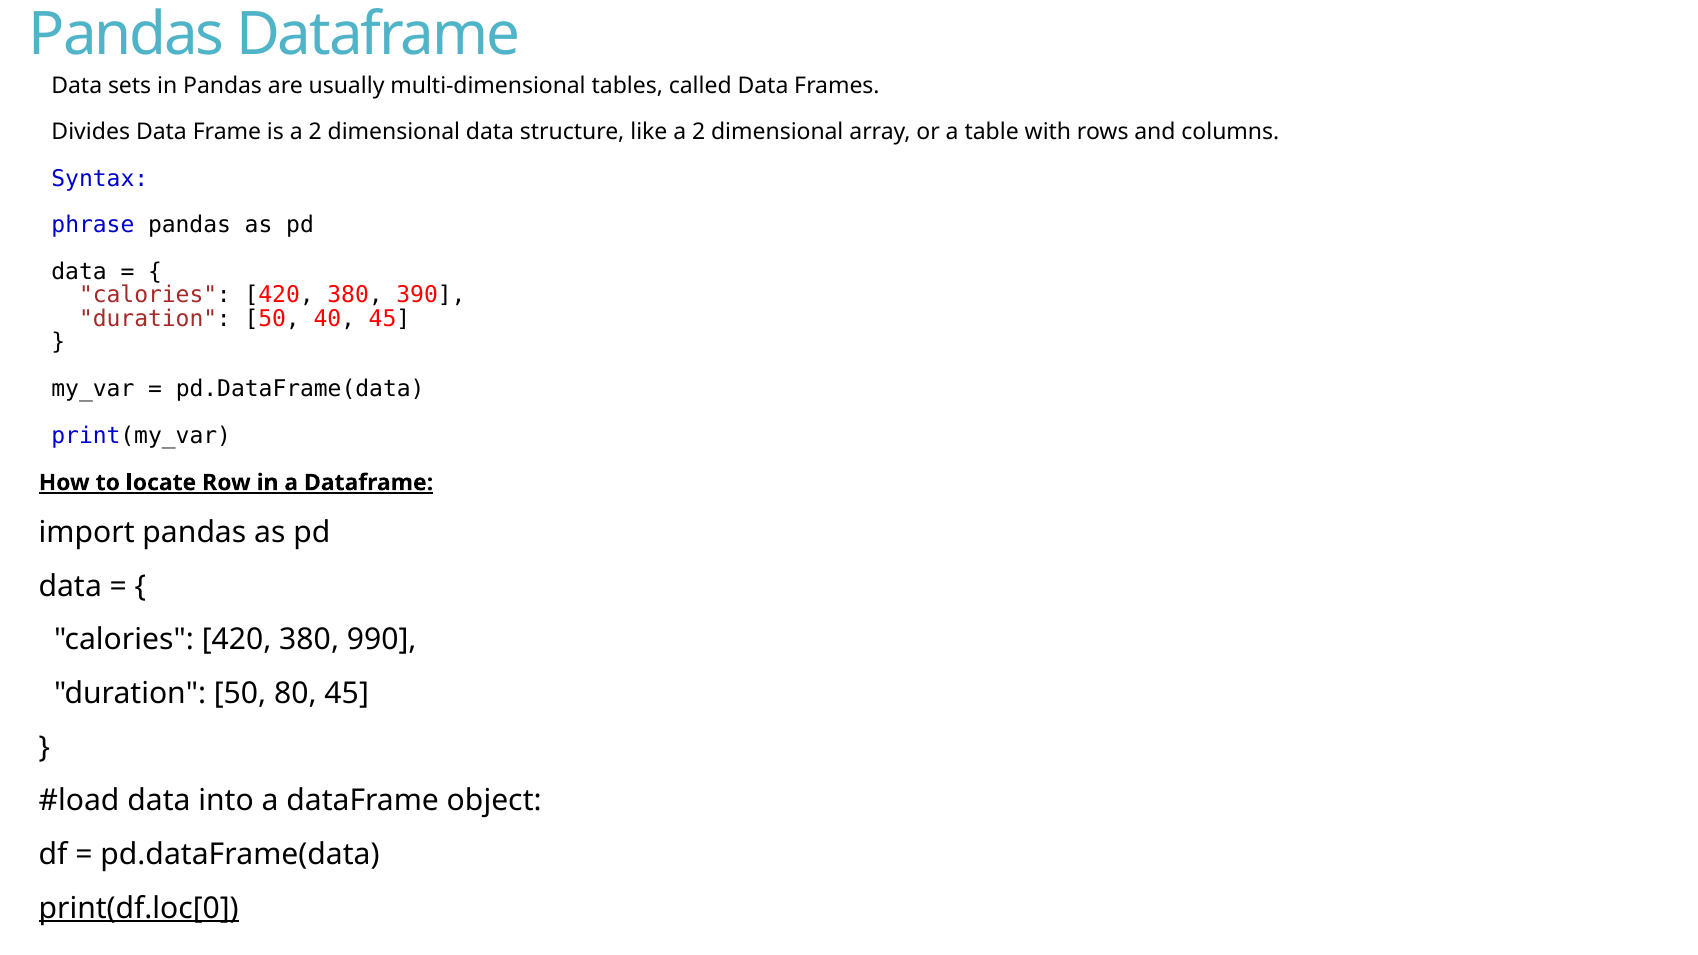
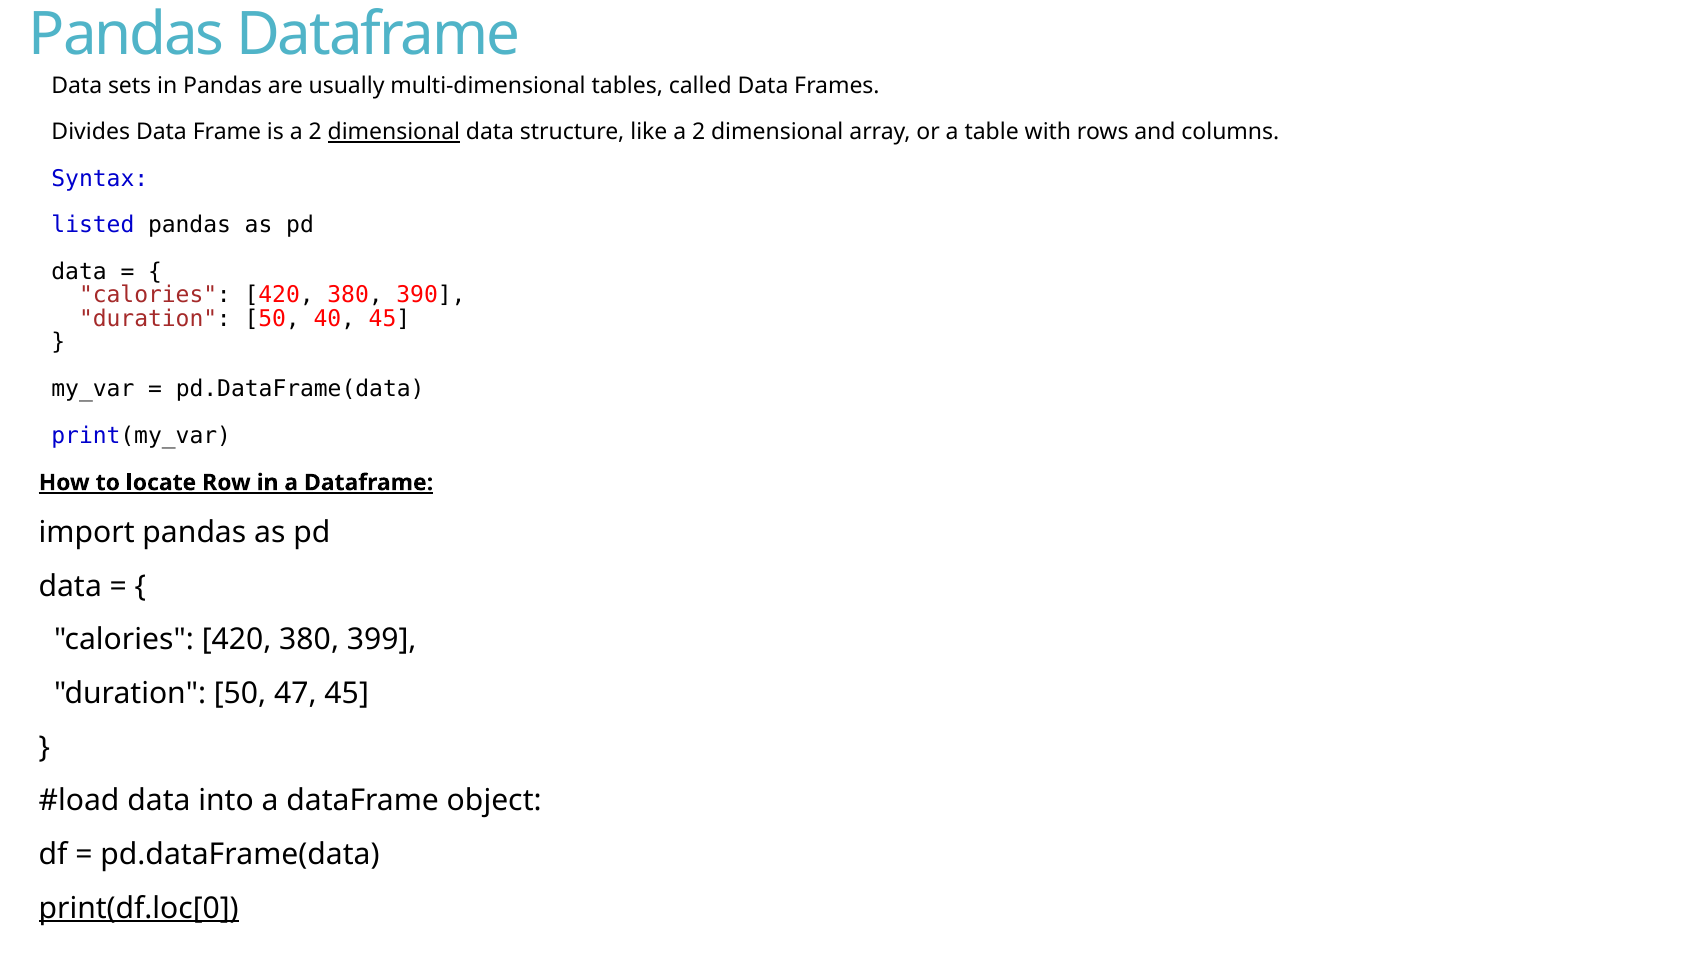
dimensional underline: none -> present (394, 132)
phrase: phrase -> listed (93, 225)
990: 990 -> 399 (382, 640)
80: 80 -> 47 (295, 694)
